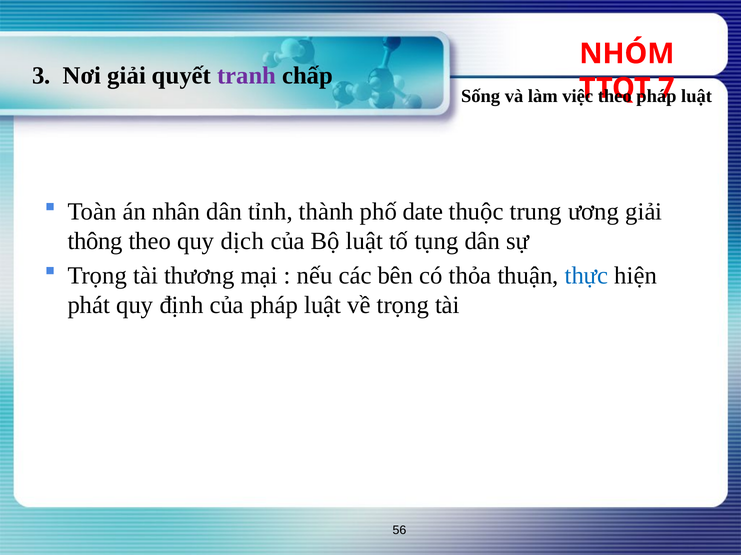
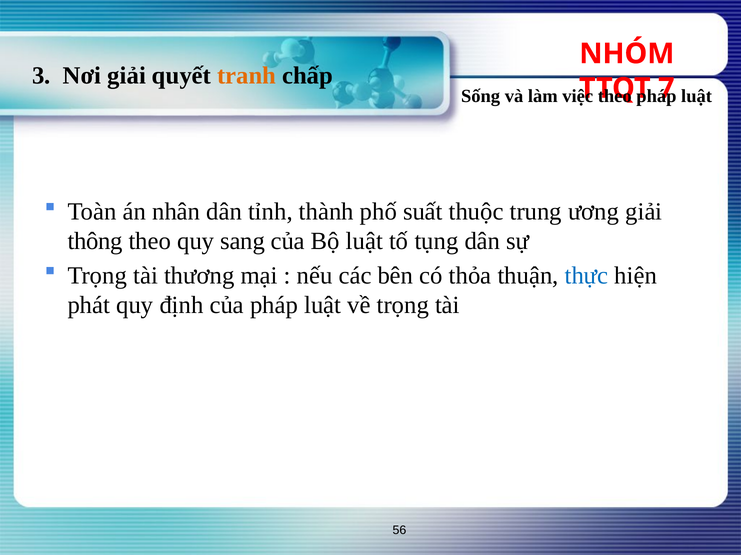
tranh colour: purple -> orange (247, 76)
date: date -> suất (423, 212)
dịch: dịch -> sang (243, 241)
